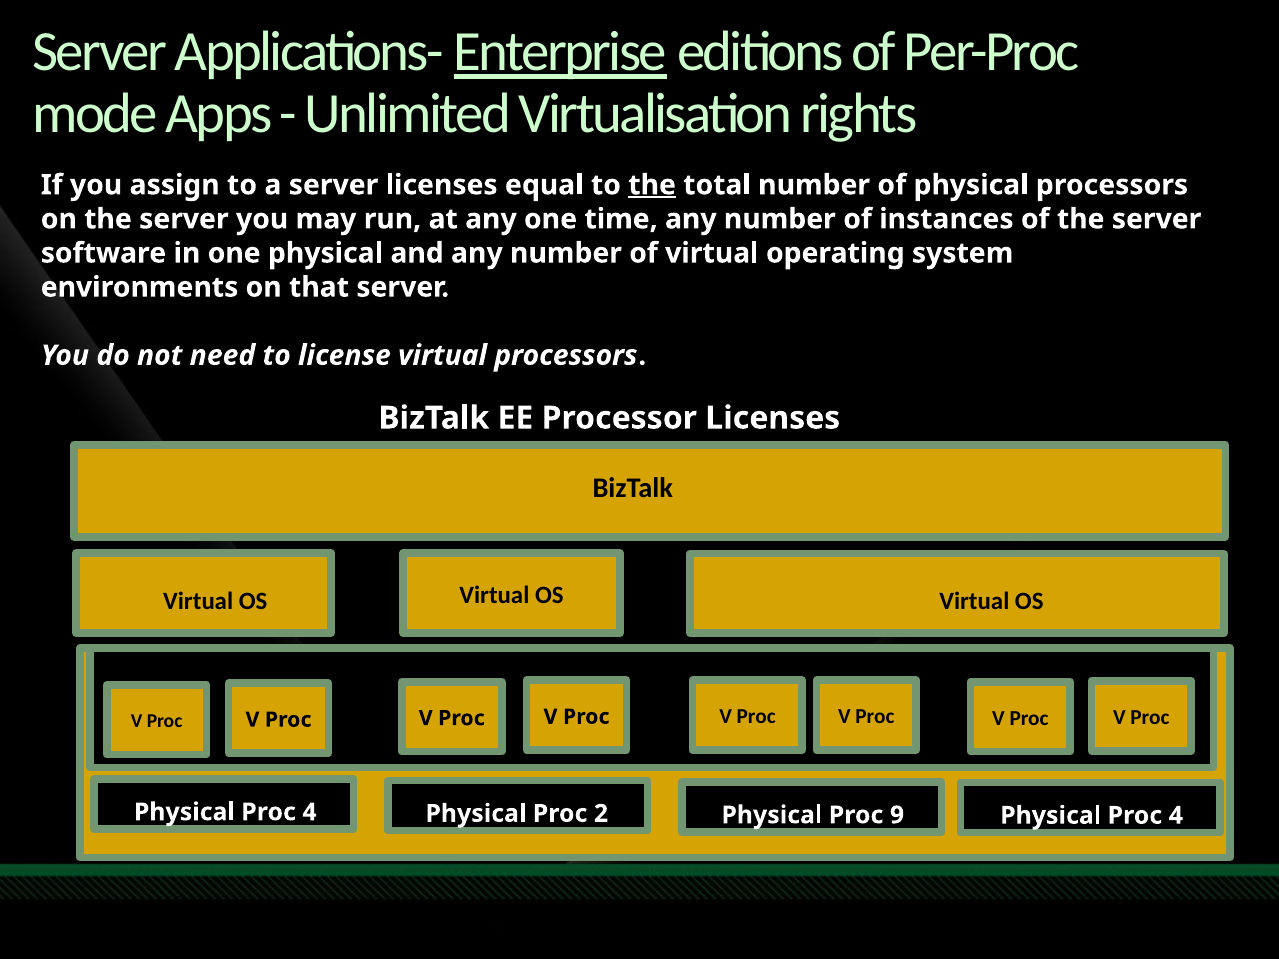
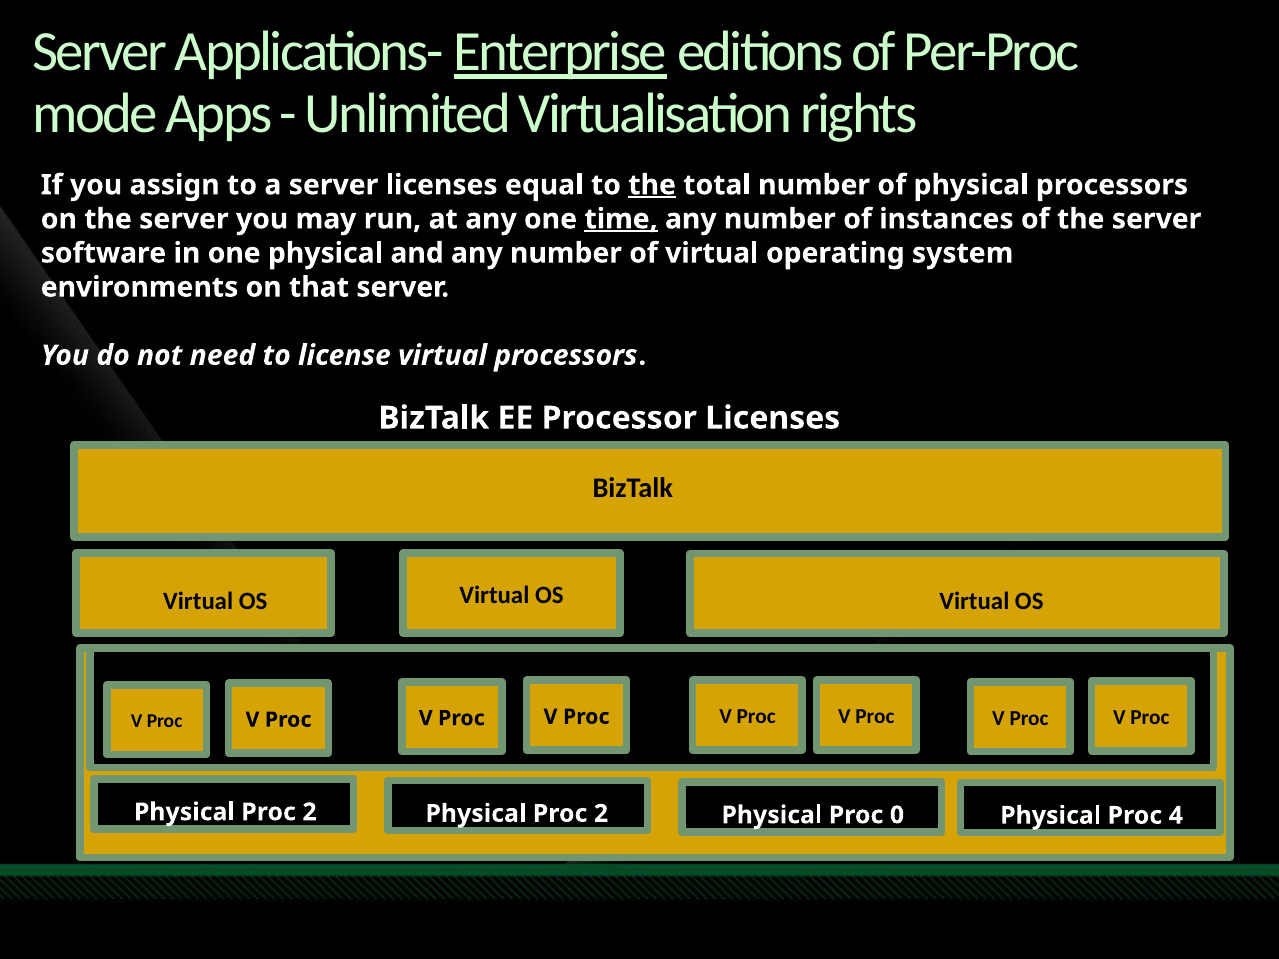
time underline: none -> present (621, 219)
4: 4 -> 2 (310, 812)
9: 9 -> 0 (897, 815)
